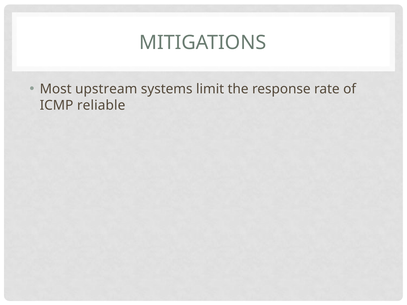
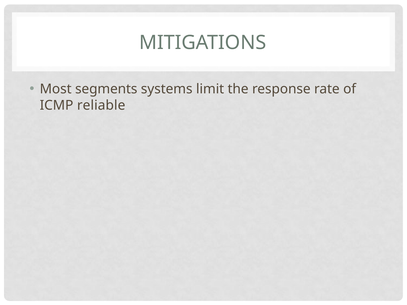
upstream: upstream -> segments (106, 89)
